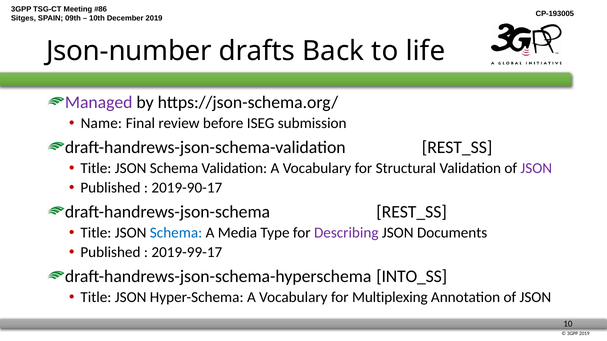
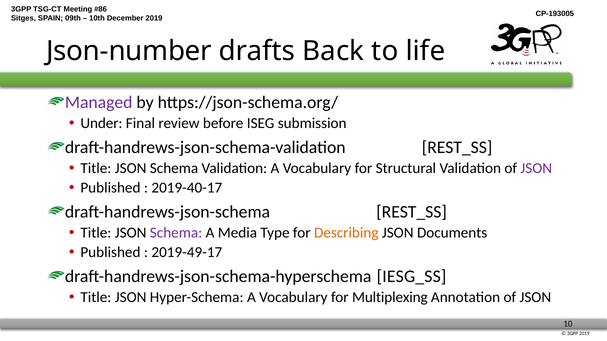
Name: Name -> Under (101, 124)
2019-90-17: 2019-90-17 -> 2019-40-17 (187, 188)
Schema colour: blue -> purple (176, 233)
Describing colour: purple -> orange (346, 233)
2019-99-17: 2019-99-17 -> 2019-49-17 (187, 253)
INTO_SS: INTO_SS -> IESG_SS (412, 277)
